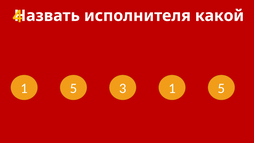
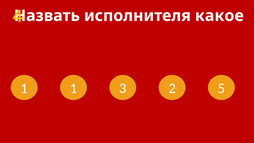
какой: какой -> какое (219, 16)
5: 5 -> 1 (73, 88)
3 1: 1 -> 2 (172, 88)
